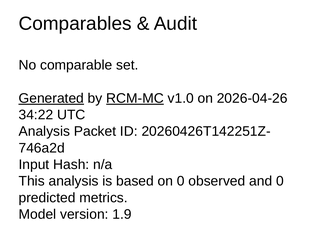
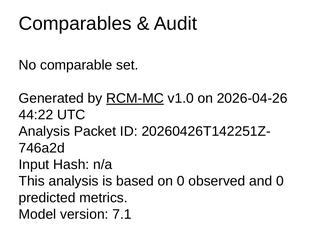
Generated underline: present -> none (51, 98)
34:22: 34:22 -> 44:22 (36, 115)
1.9: 1.9 -> 7.1 (122, 215)
